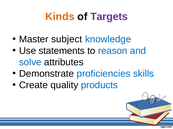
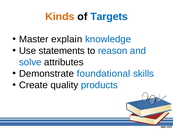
Targets colour: purple -> blue (109, 17)
subject: subject -> explain (67, 39)
proficiencies: proficiencies -> foundational (104, 74)
